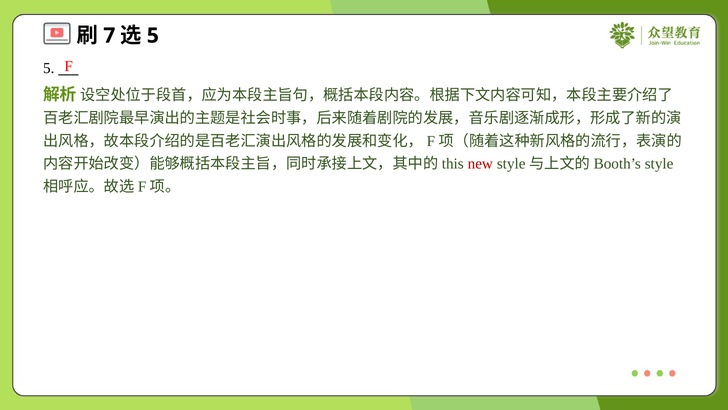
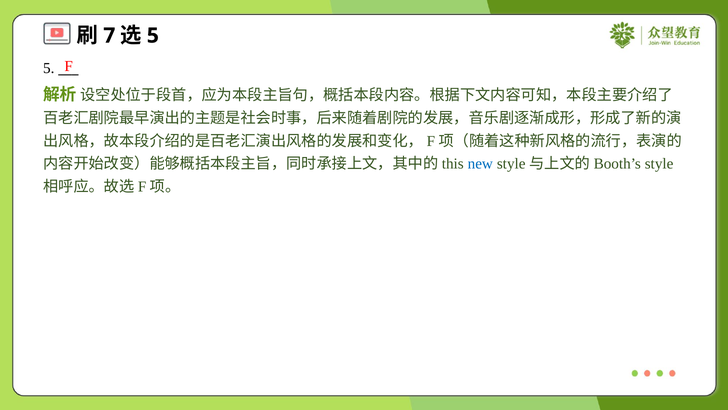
new colour: red -> blue (480, 164)
